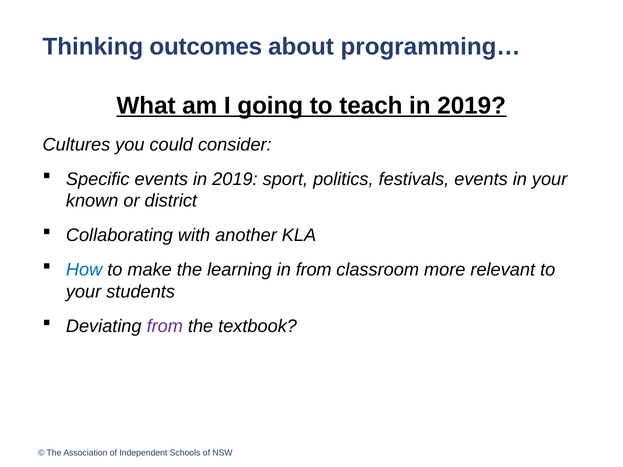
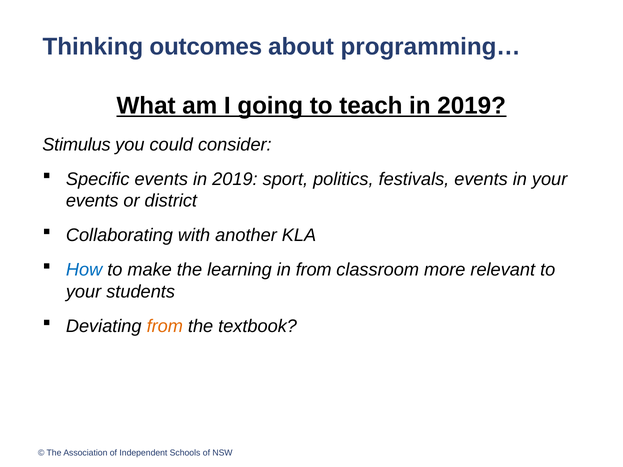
Cultures: Cultures -> Stimulus (76, 145)
known: known -> events (92, 201)
from colour: purple -> orange (165, 326)
